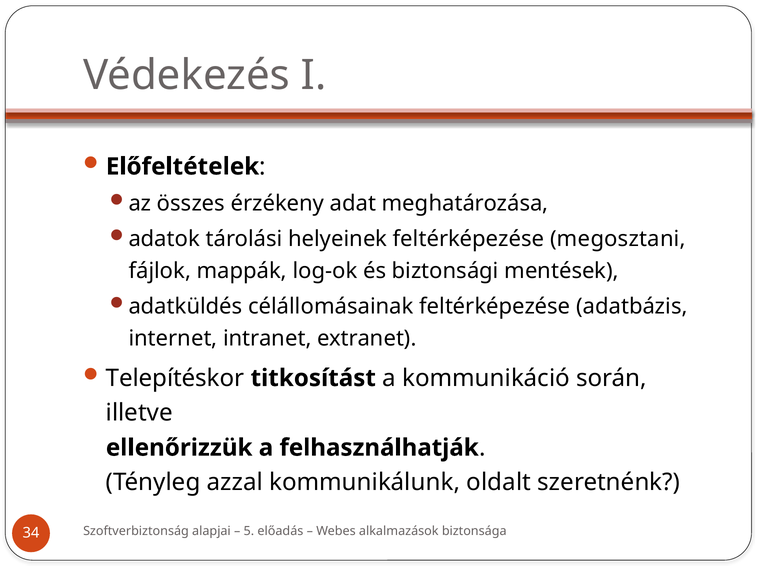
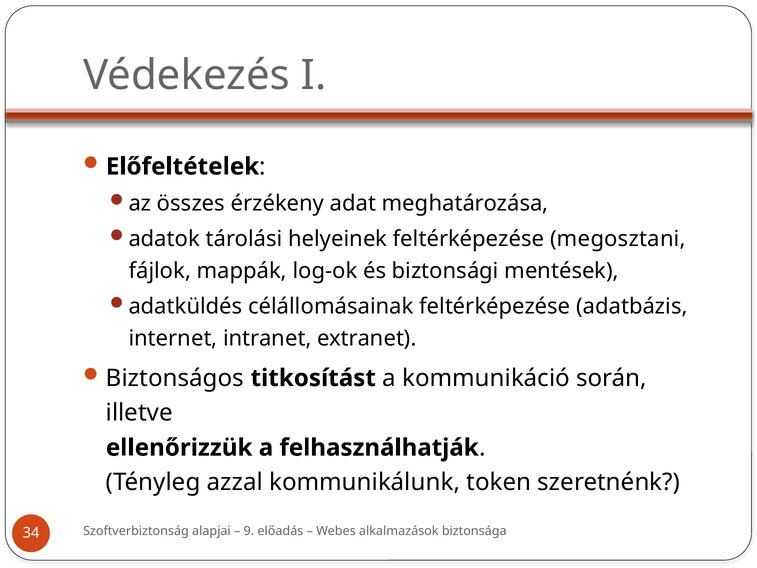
Telepítéskor: Telepítéskor -> Biztonságos (175, 378)
oldalt: oldalt -> token (499, 482)
5: 5 -> 9 (249, 531)
